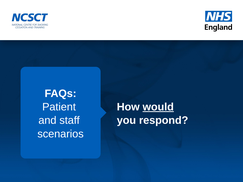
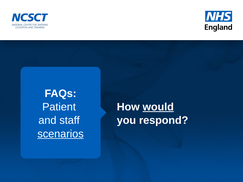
scenarios underline: none -> present (61, 134)
